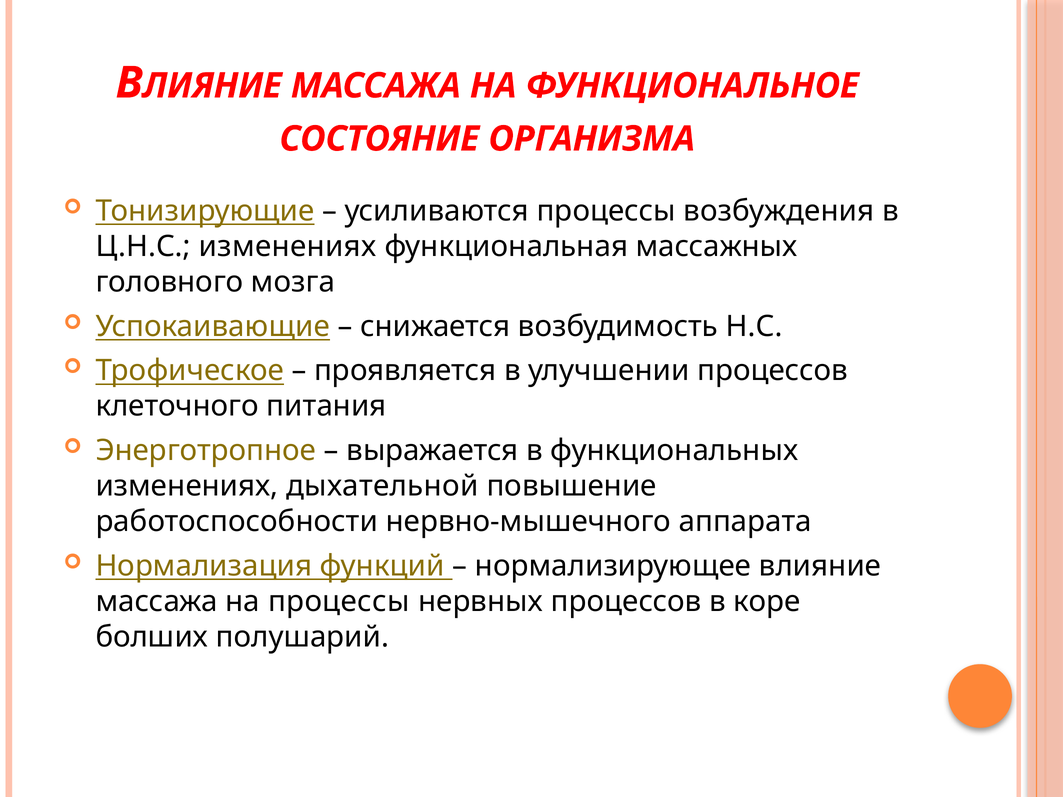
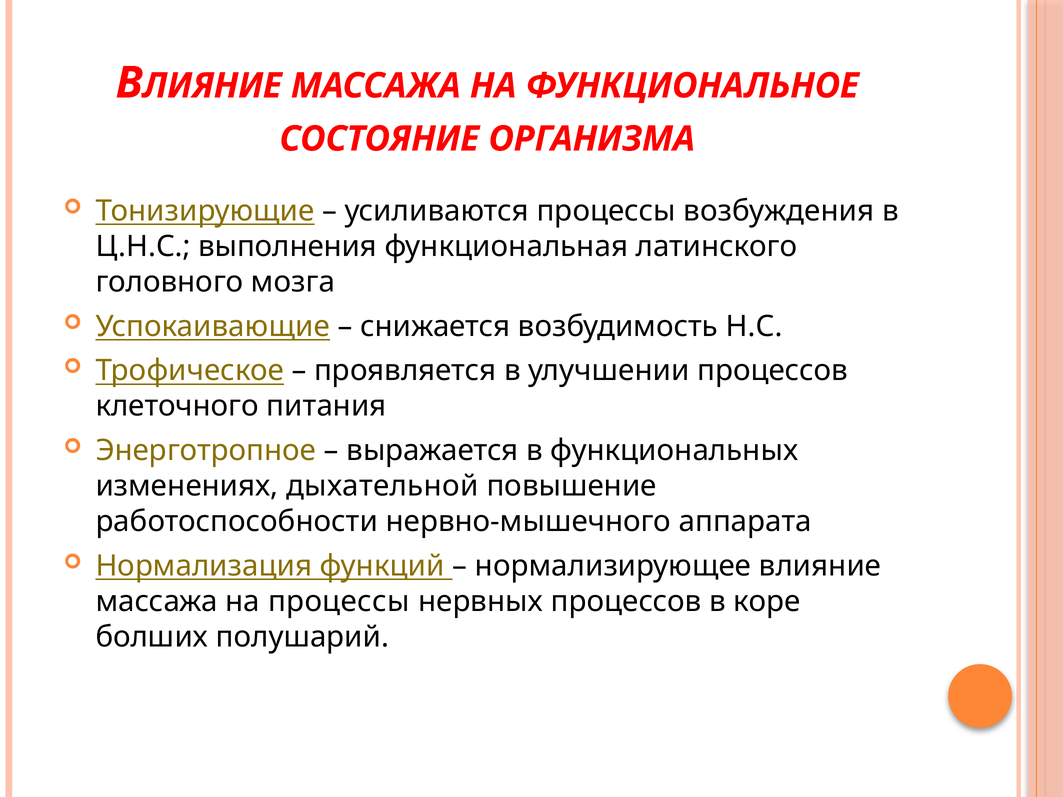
Ц.Н.С изменениях: изменениях -> выполнения (288, 247)
массажных: массажных -> латинского (716, 247)
